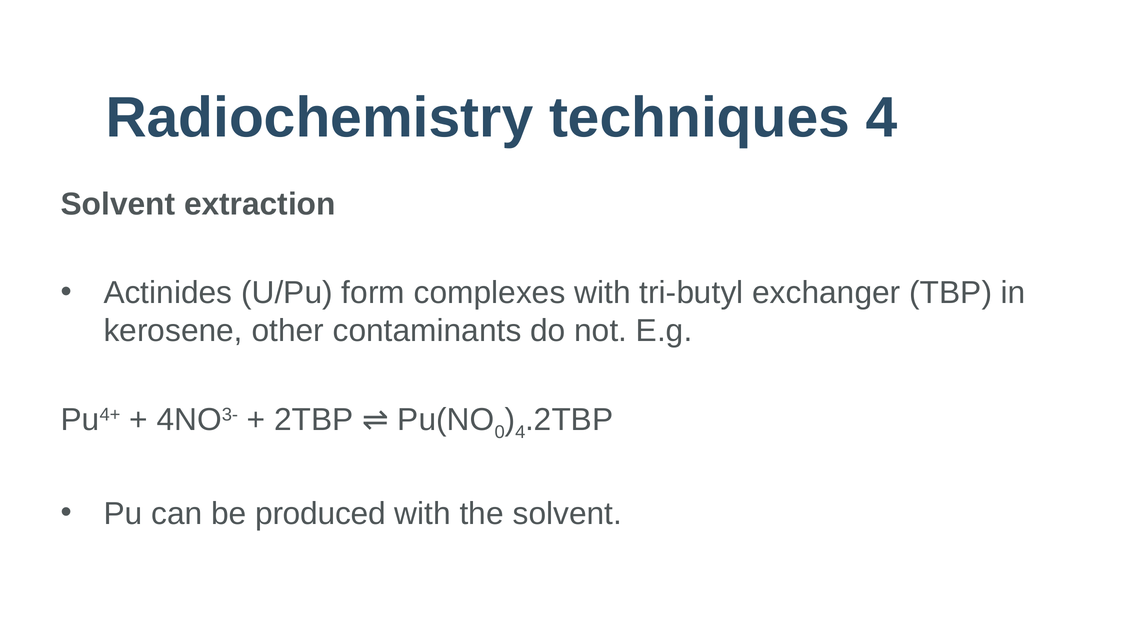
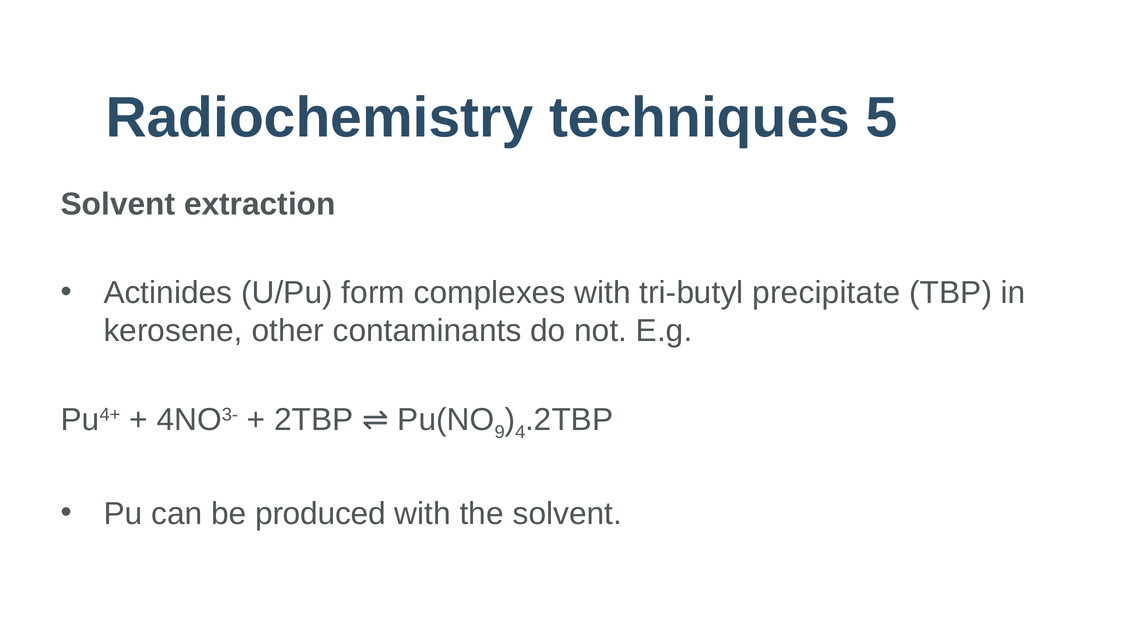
techniques 4: 4 -> 5 (882, 118)
exchanger: exchanger -> precipitate (826, 293)
0: 0 -> 9 (500, 432)
